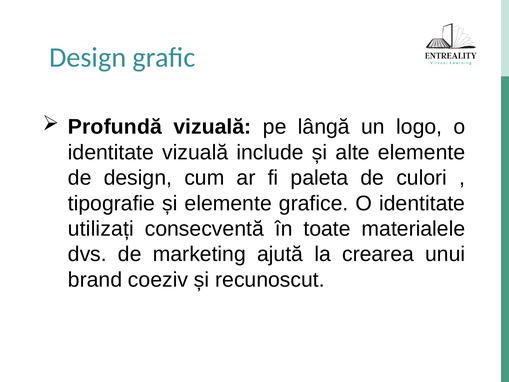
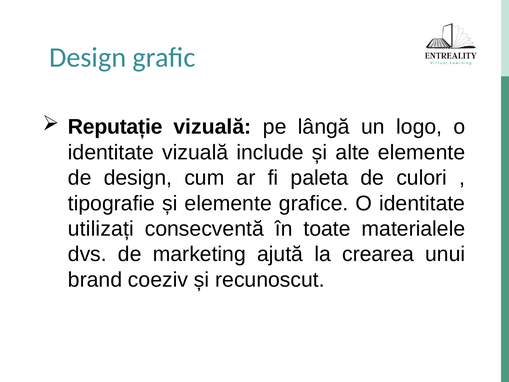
Profundă: Profundă -> Reputație (115, 127)
